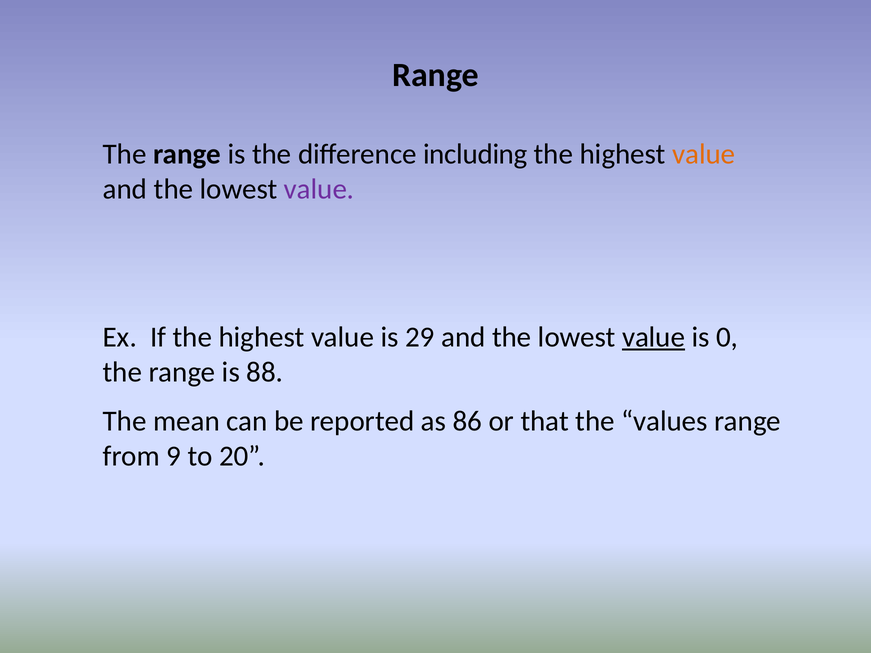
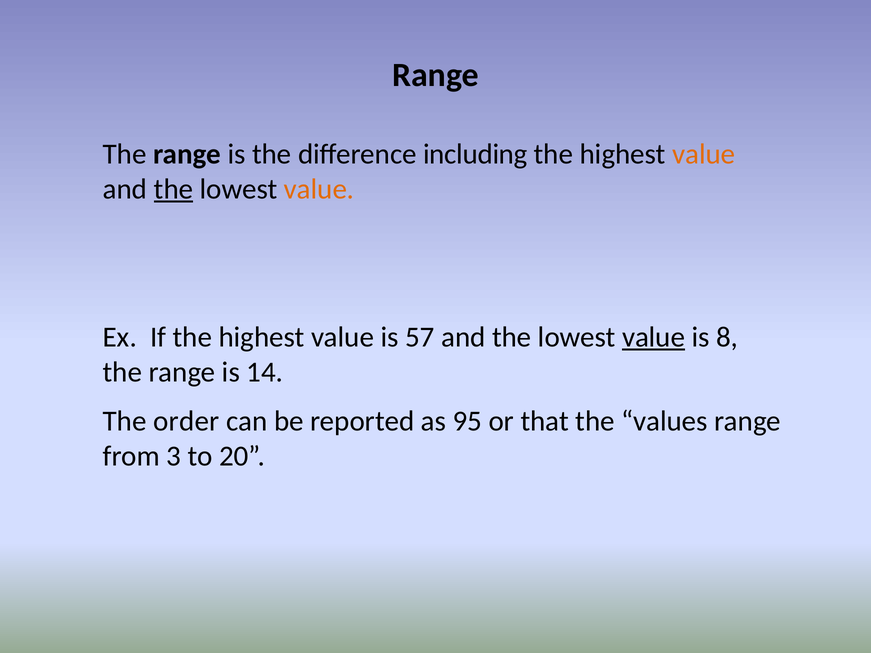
the underline: none -> present (174, 189)
value colour: purple -> orange (319, 189)
29: 29 -> 57 (420, 337)
0: 0 -> 8 (727, 337)
88: 88 -> 14 (265, 372)
mean: mean -> order (186, 421)
86: 86 -> 95 (467, 421)
9: 9 -> 3 (174, 456)
